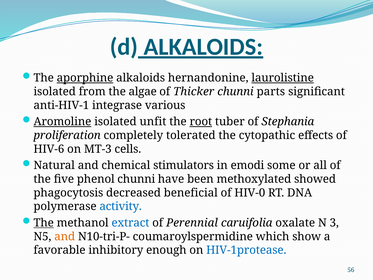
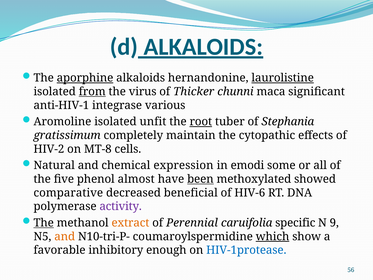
from underline: none -> present (92, 92)
algae: algae -> virus (143, 92)
parts: parts -> maca (271, 92)
Aromoline underline: present -> none (62, 122)
proliferation: proliferation -> gratissimum (67, 135)
tolerated: tolerated -> maintain (191, 135)
HIV-6: HIV-6 -> HIV-2 (49, 149)
MT-3: MT-3 -> MT-8 (98, 149)
stimulators: stimulators -> expression (183, 165)
phenol chunni: chunni -> almost (136, 179)
been underline: none -> present (200, 179)
phagocytosis: phagocytosis -> comparative (68, 193)
HIV-0: HIV-0 -> HIV-6 (250, 193)
activity colour: blue -> purple (121, 206)
extract colour: blue -> orange (130, 223)
oxalate: oxalate -> specific (295, 223)
3: 3 -> 9 (334, 223)
which underline: none -> present (273, 236)
